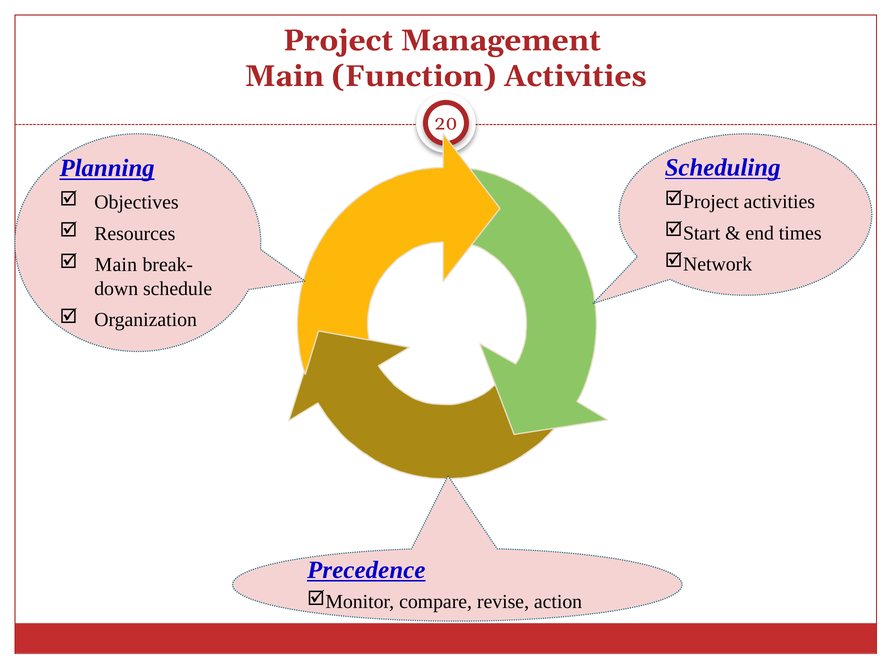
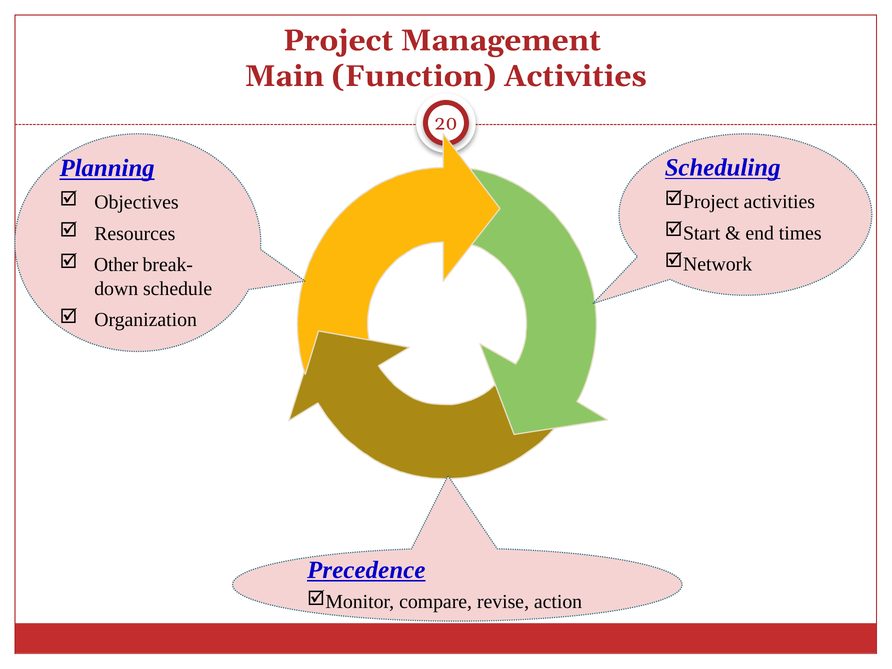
Main: Main -> Other (116, 265)
